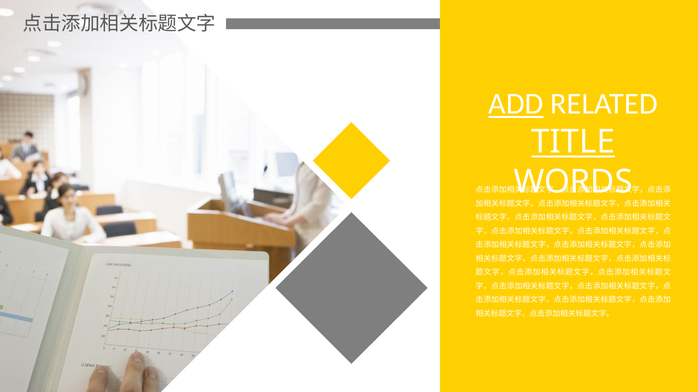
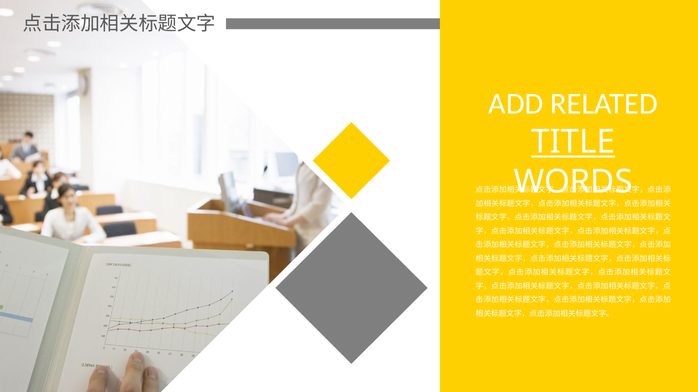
ADD underline: present -> none (516, 104)
